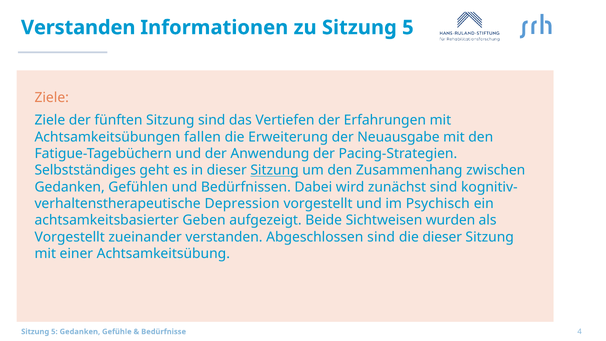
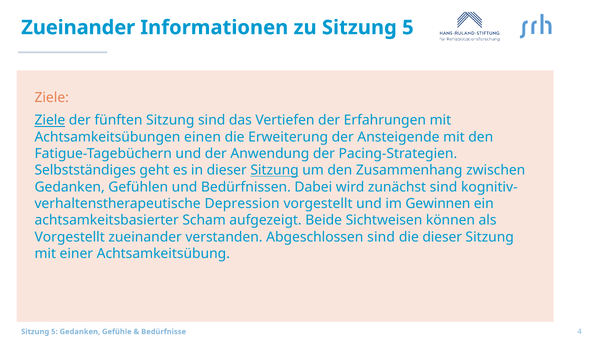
Verstanden: Verstanden -> Zueinander (78, 28)
Ziele underline: none -> present (50, 120)
fallen: fallen -> einen (203, 137)
Neuausgabe: Neuausgabe -> Ansteigende (398, 137)
Psychisch: Psychisch -> Gewinnen (438, 204)
Geben: Geben -> Scham (204, 220)
wurden: wurden -> können (450, 220)
